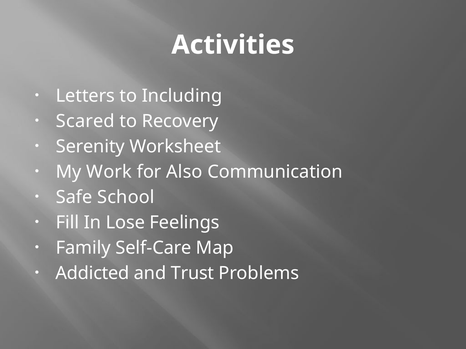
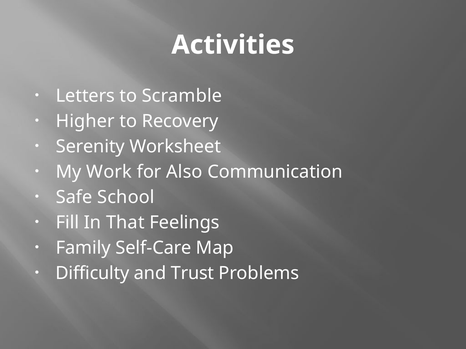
Including: Including -> Scramble (182, 96)
Scared: Scared -> Higher (85, 121)
Lose: Lose -> That (125, 223)
Addicted: Addicted -> Difficulty (93, 274)
